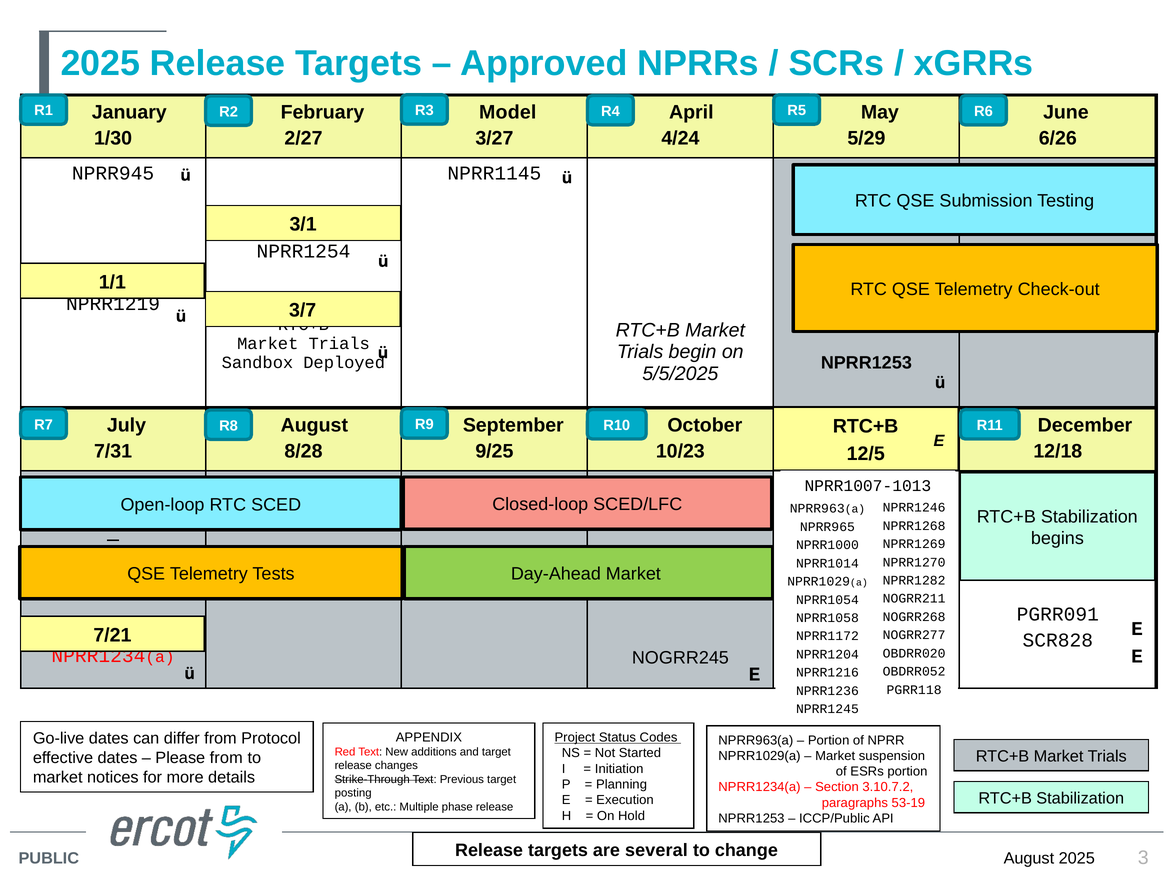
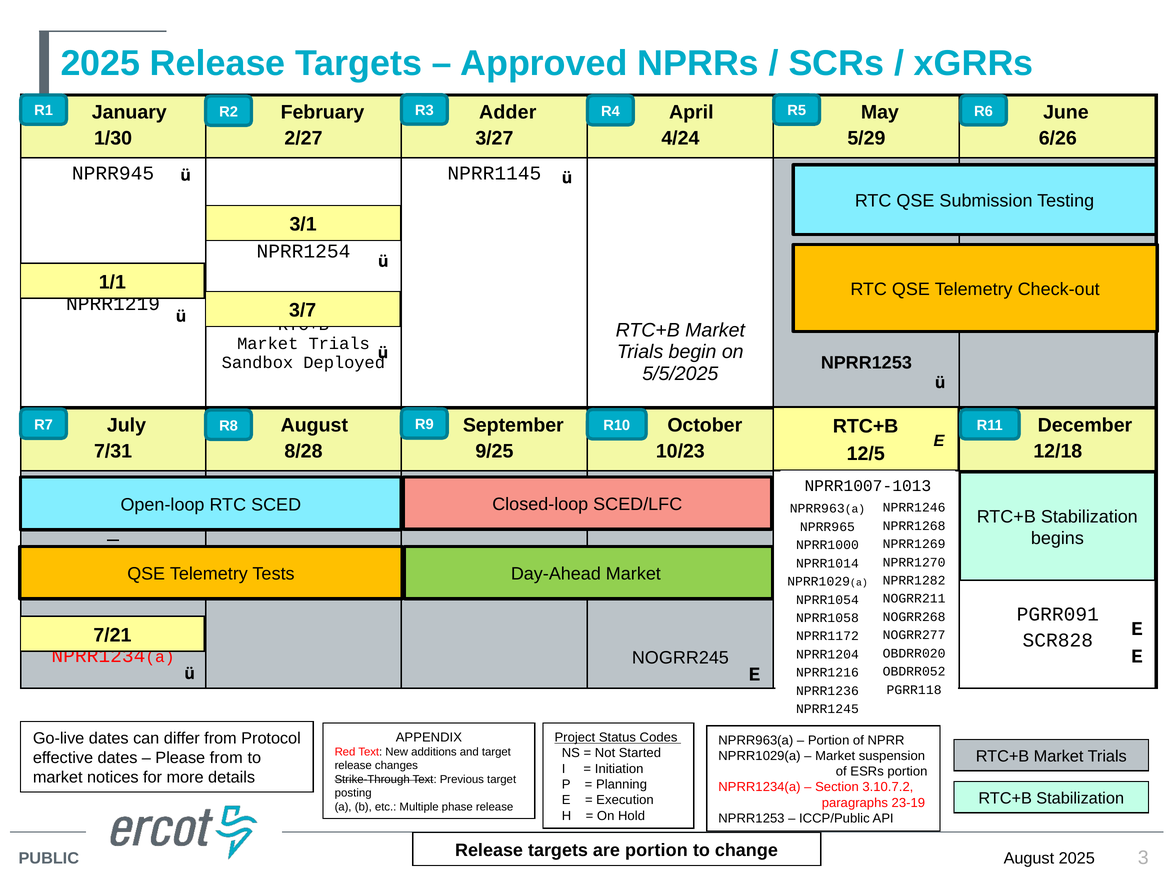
Model: Model -> Adder (508, 112)
53-19: 53-19 -> 23-19 (908, 803)
are several: several -> portion (656, 851)
